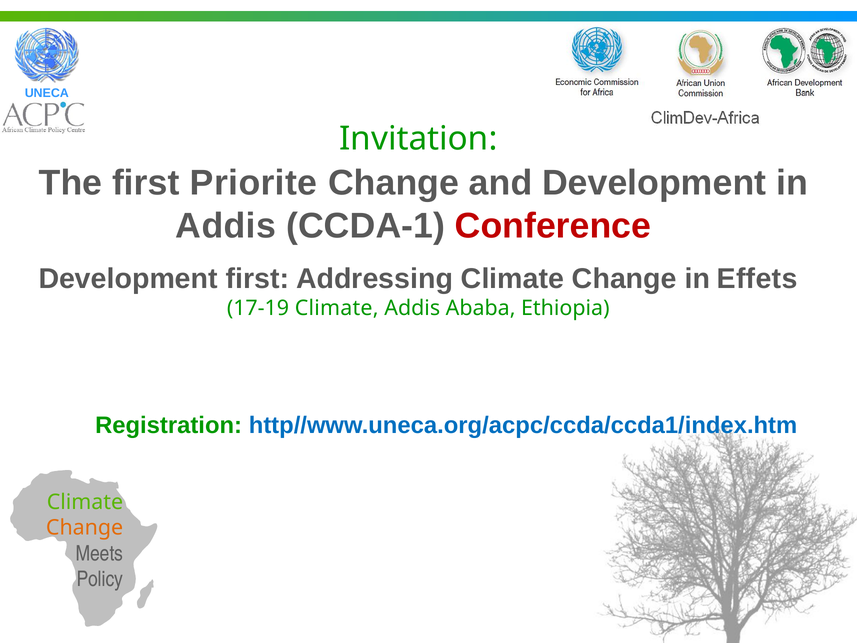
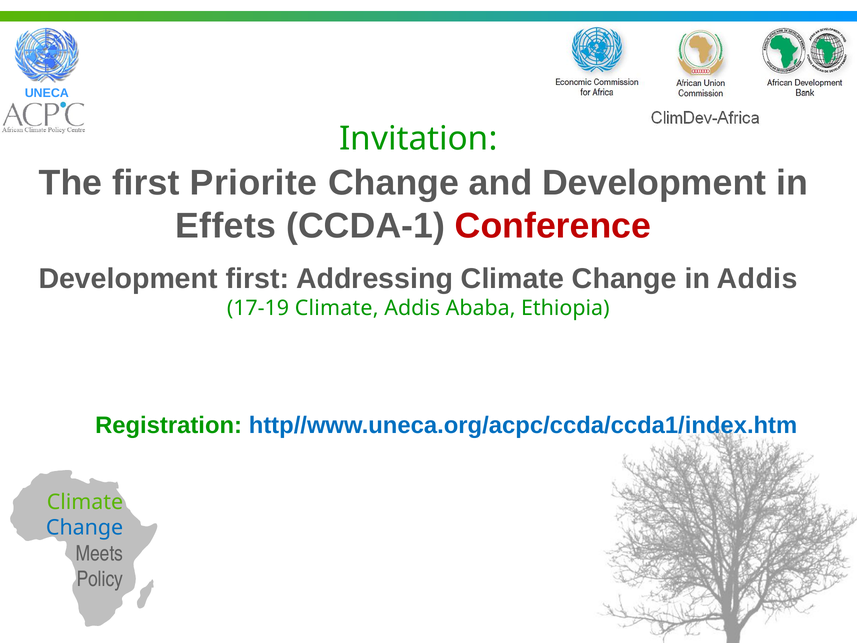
Addis: Addis -> Effets (226, 226)
in Effets: Effets -> Addis (757, 278)
Change colour: orange -> blue (85, 528)
